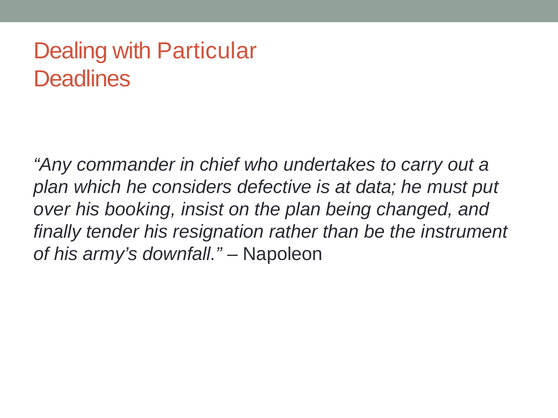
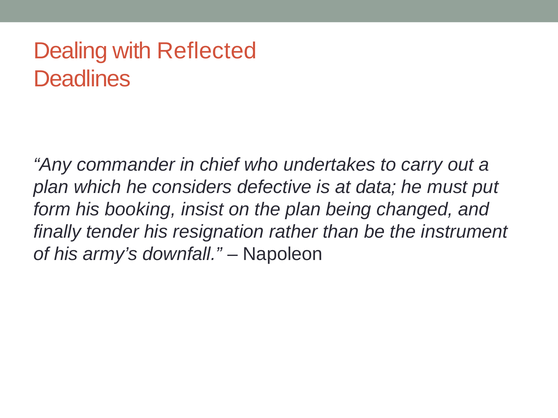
Particular: Particular -> Reflected (207, 51)
over: over -> form (52, 210)
